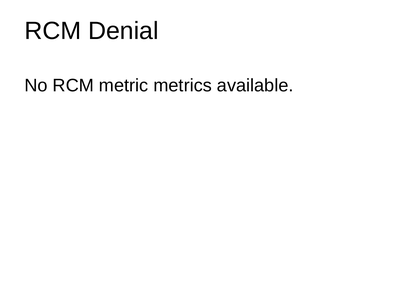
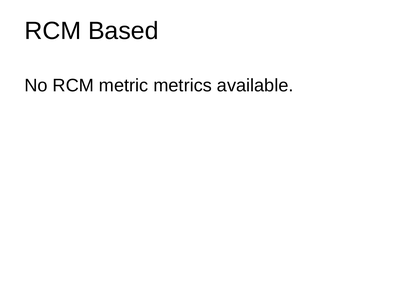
Denial: Denial -> Based (123, 31)
